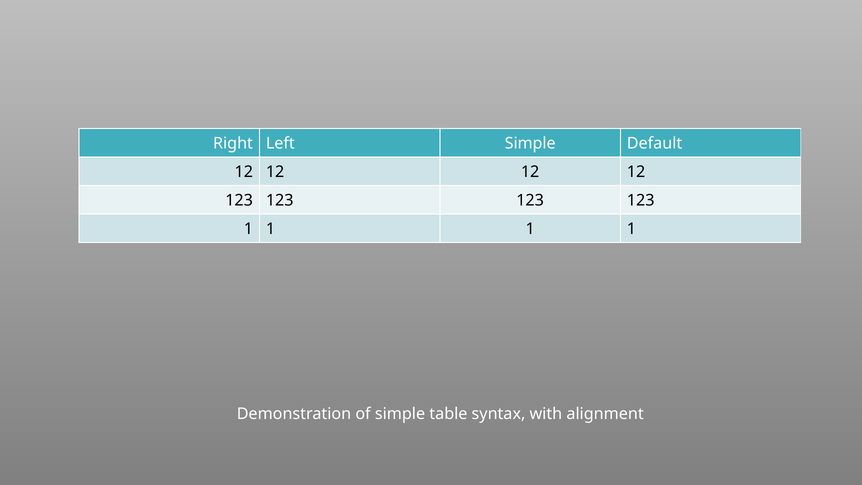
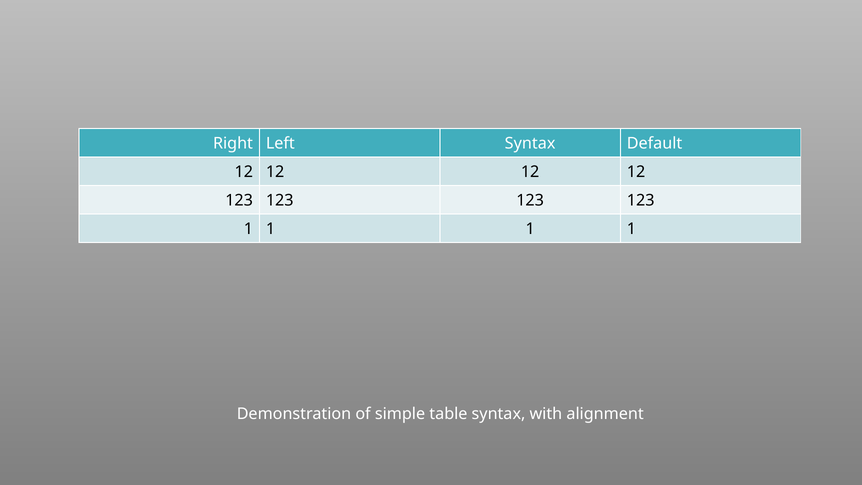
Left Simple: Simple -> Syntax (530, 144)
